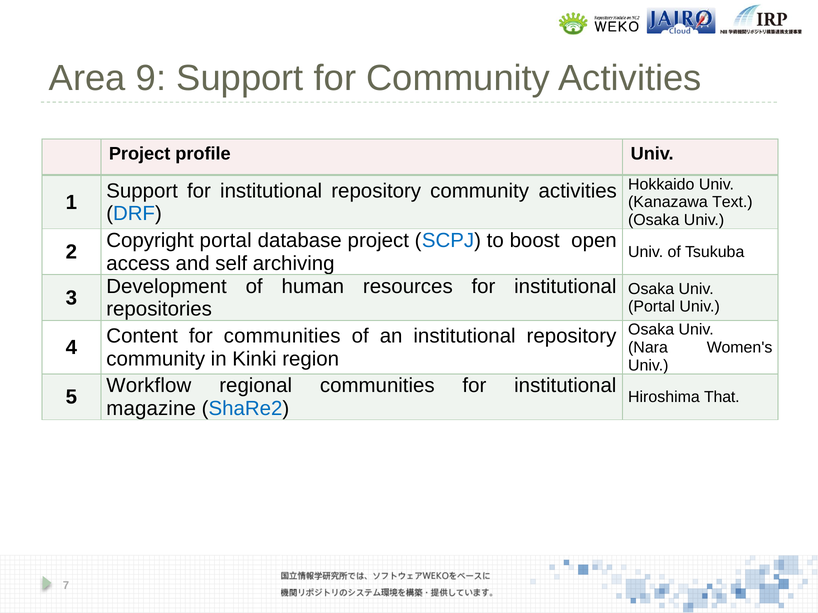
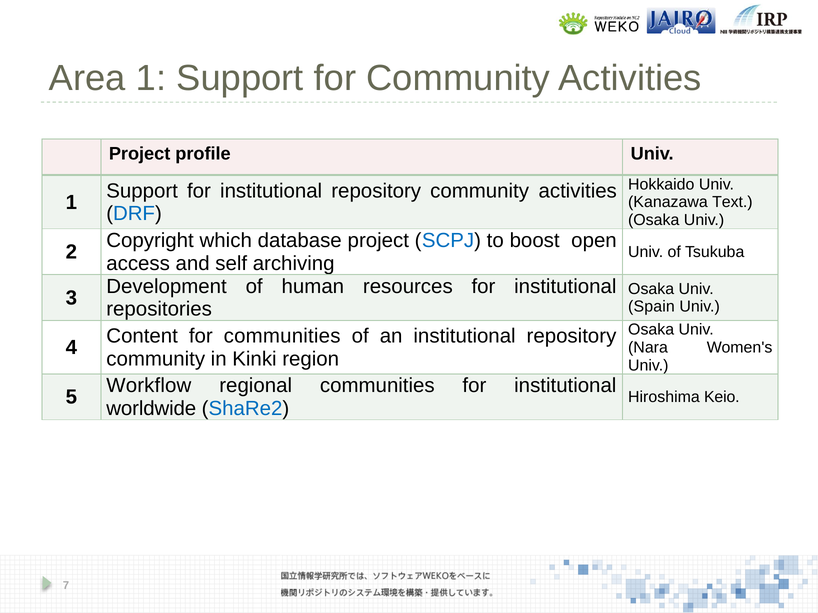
Area 9: 9 -> 1 (151, 78)
Copyright portal: portal -> which (226, 241)
Portal: Portal -> Spain (651, 307)
That: That -> Keio (722, 397)
magazine: magazine -> worldwide (151, 409)
